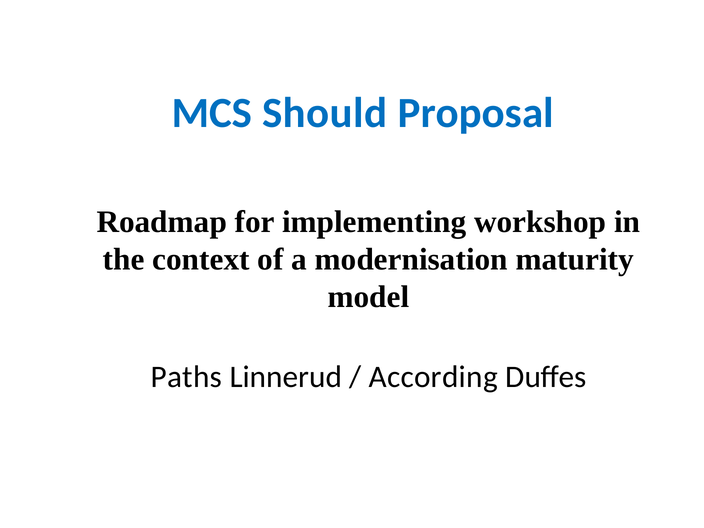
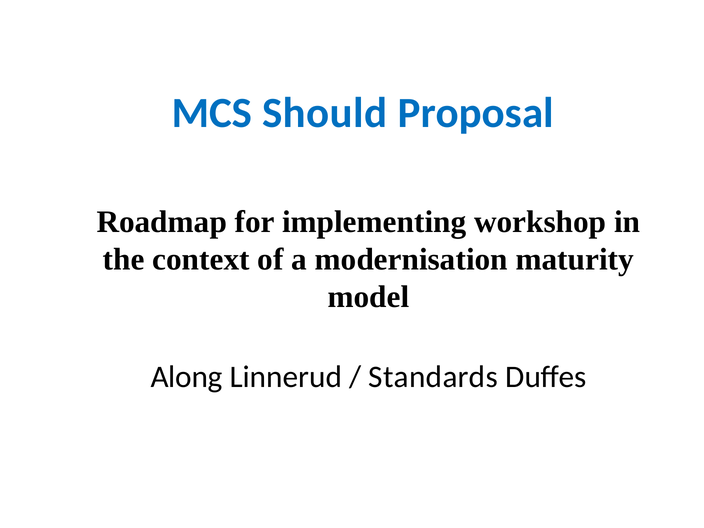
Paths: Paths -> Along (187, 377)
According: According -> Standards (433, 377)
